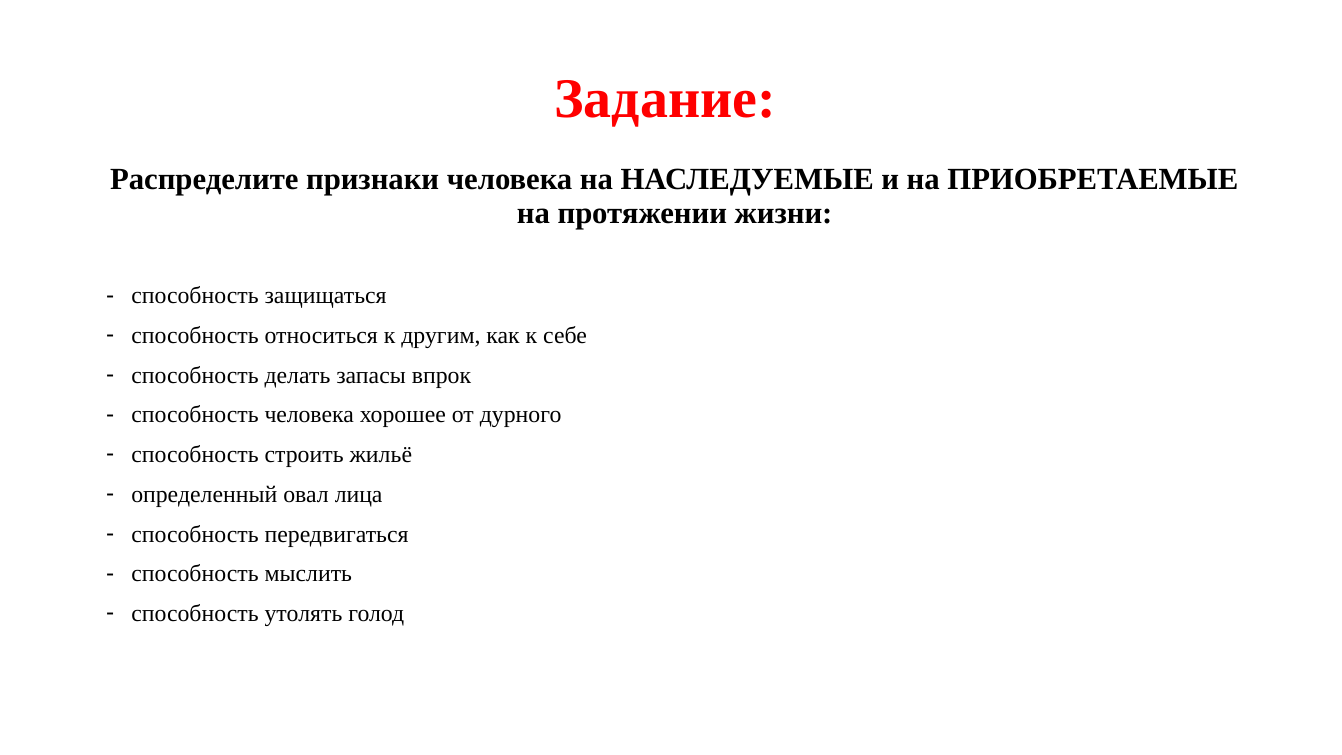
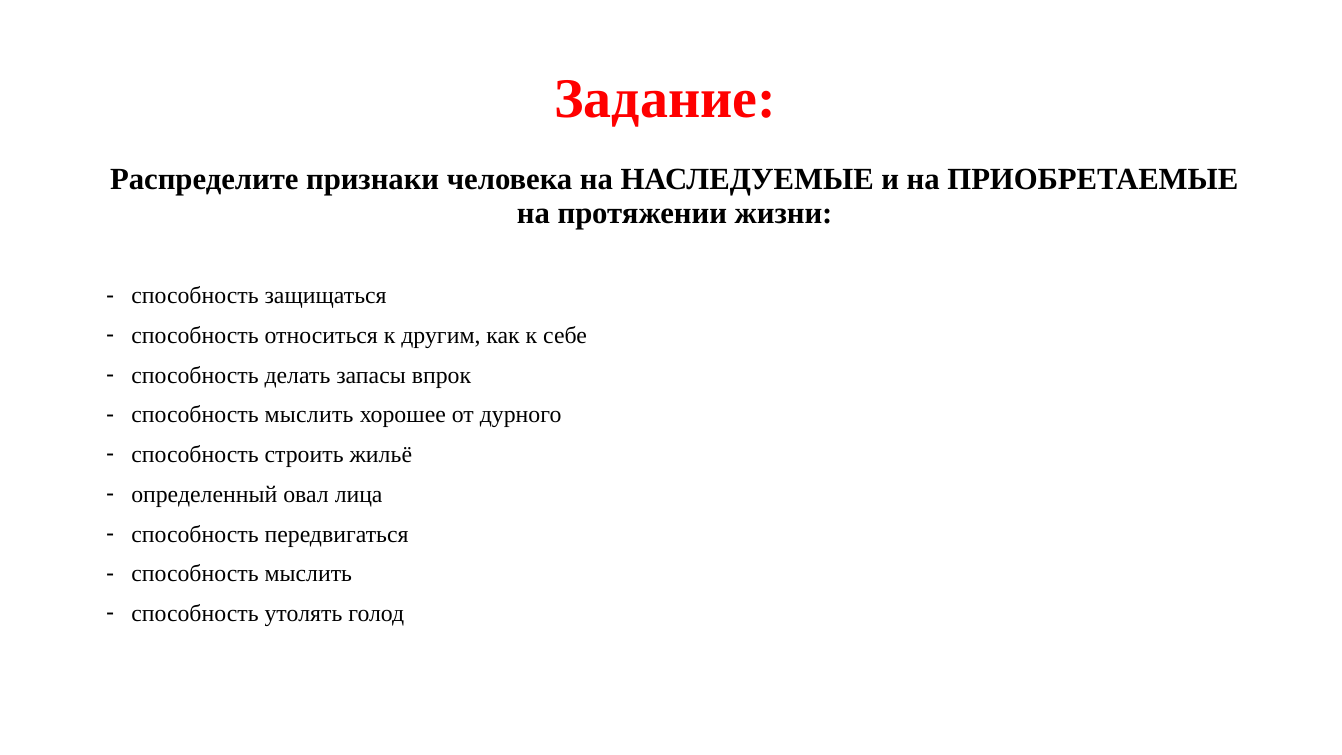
человека: человека -> мыслить (309, 415)
